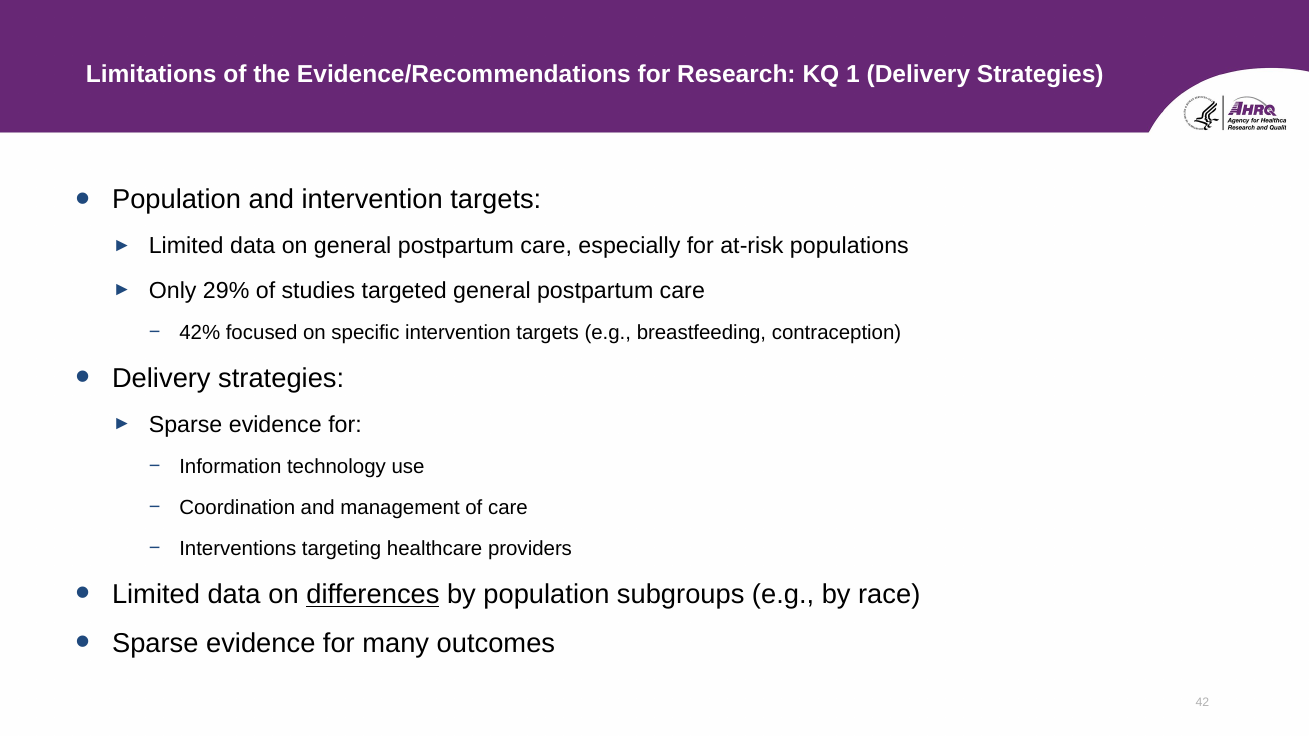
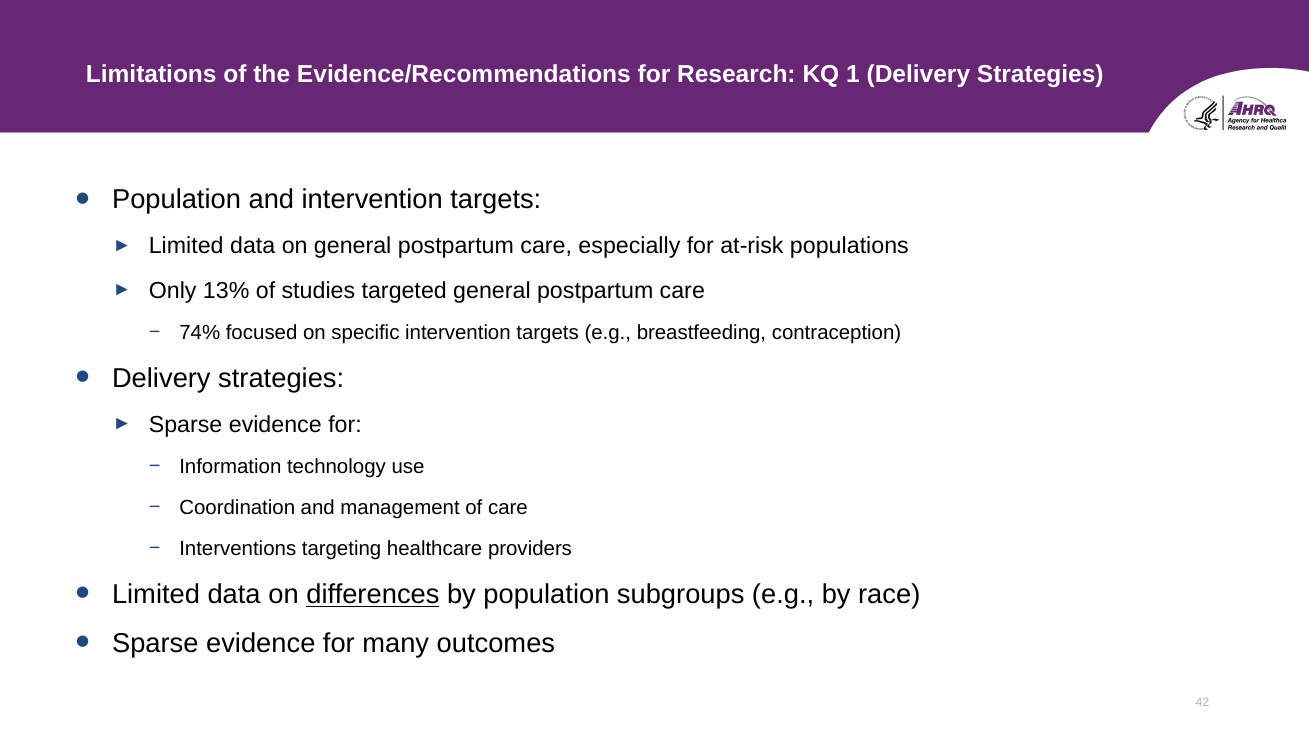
29%: 29% -> 13% (226, 291)
42%: 42% -> 74% (200, 333)
